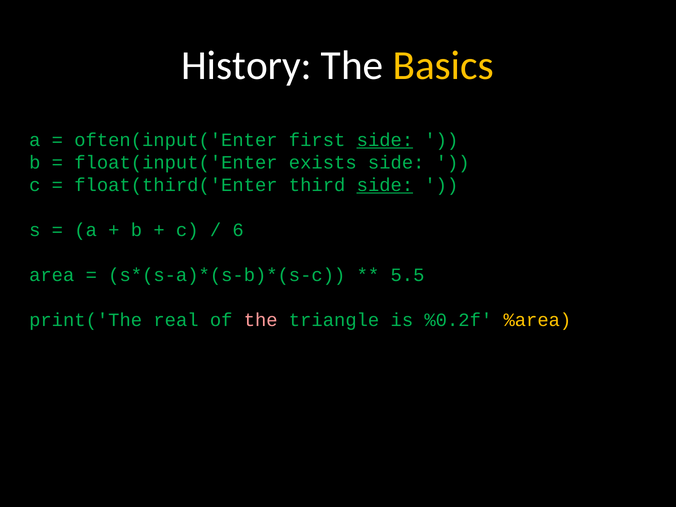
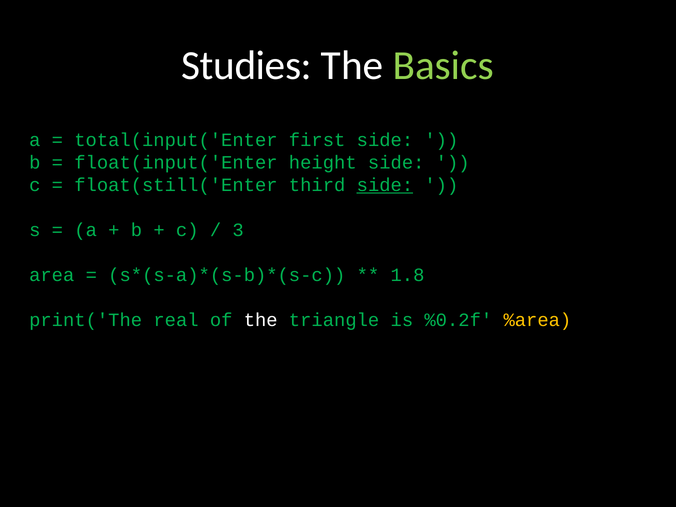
History: History -> Studies (247, 65)
Basics colour: yellow -> light green (443, 65)
often(input('Enter: often(input('Enter -> total(input('Enter (176, 140)
side underline: present -> none (385, 140)
exists: exists -> height (323, 162)
float(third('Enter: float(third('Enter -> float(still('Enter (176, 185)
6: 6 -> 3 (238, 230)
5.5: 5.5 -> 1.8 (407, 275)
the colour: pink -> white (261, 320)
